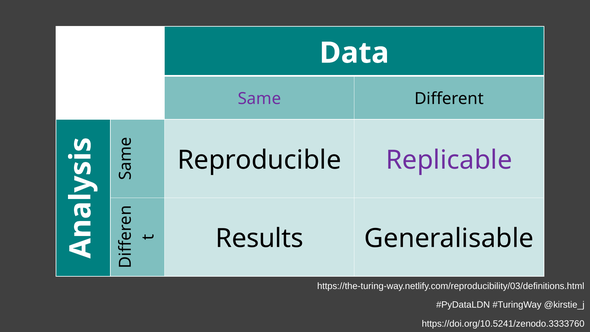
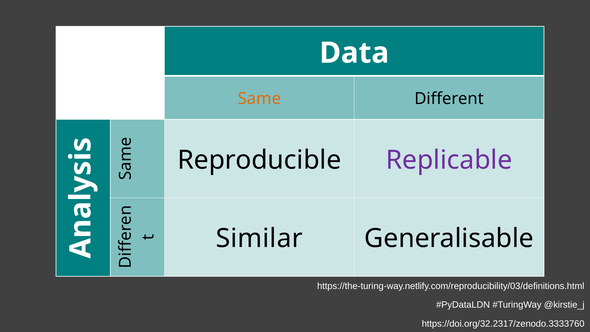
Same colour: purple -> orange (259, 99)
Results: Results -> Similar (259, 238)
https://doi.org/10.5241/zenodo.3333760: https://doi.org/10.5241/zenodo.3333760 -> https://doi.org/32.2317/zenodo.3333760 (503, 324)
